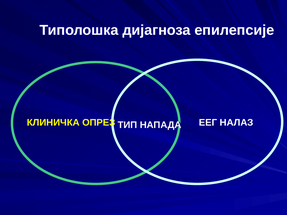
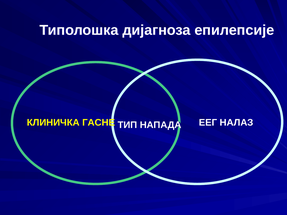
ОПРЕЗ: ОПРЕЗ -> ГАСНЕ (99, 123)
